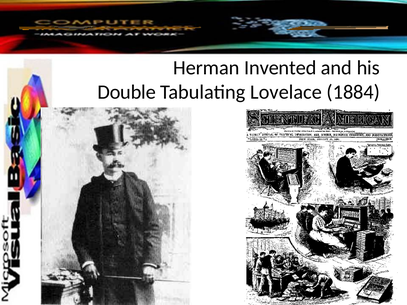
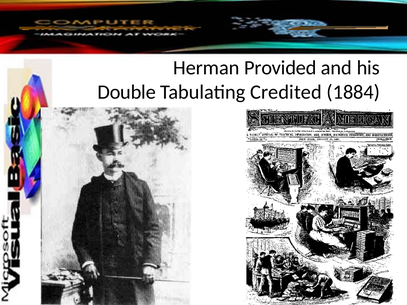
Invented: Invented -> Provided (280, 68)
Lovelace: Lovelace -> Credited (286, 92)
